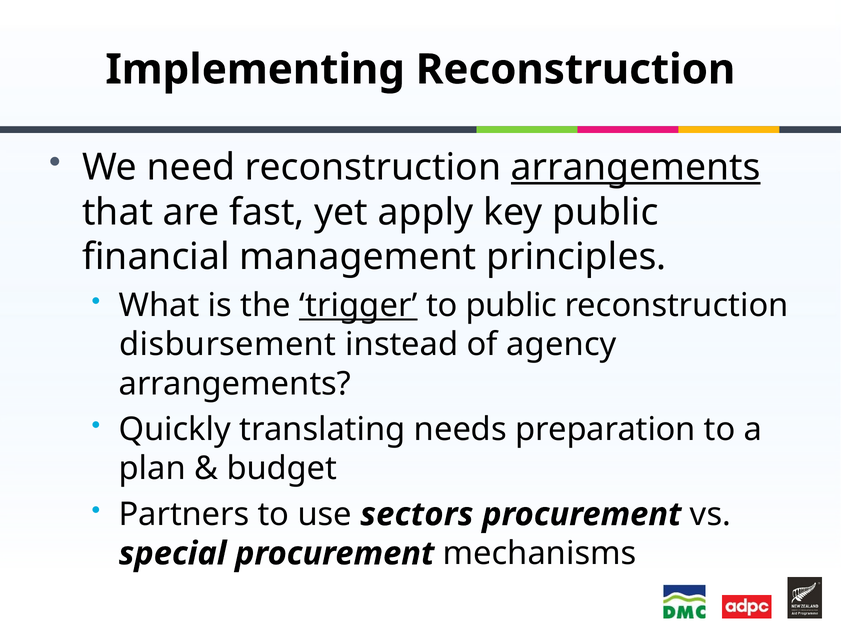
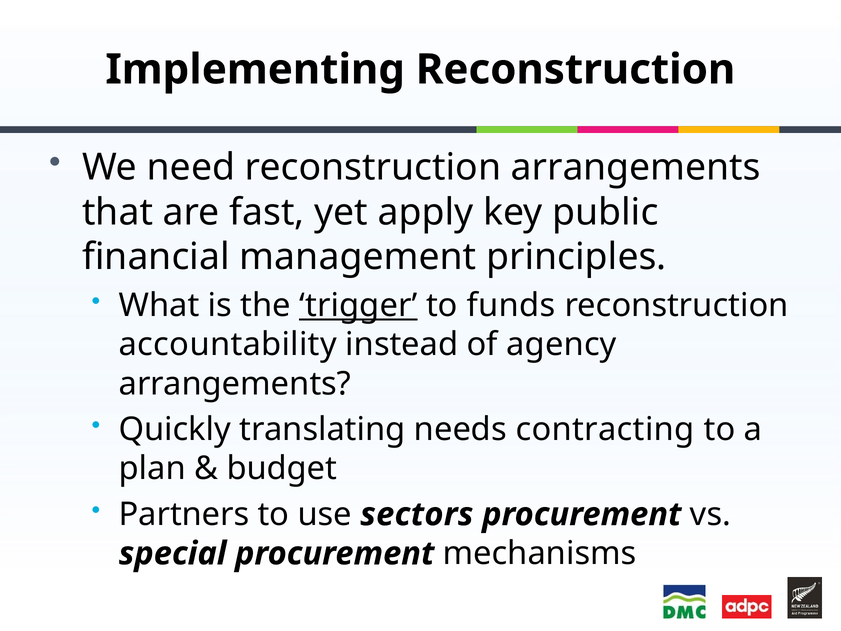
arrangements underline: present -> none (636, 167)
to public: public -> funds (511, 305)
disbursement: disbursement -> accountability (228, 344)
preparation: preparation -> contracting (605, 429)
